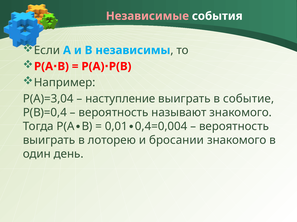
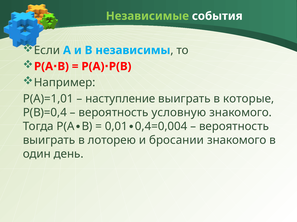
Независимые colour: pink -> light green (147, 16)
Р(А)=3,04: Р(А)=3,04 -> Р(А)=1,01 (48, 99)
событие: событие -> которые (249, 99)
называют: называют -> условную (179, 113)
